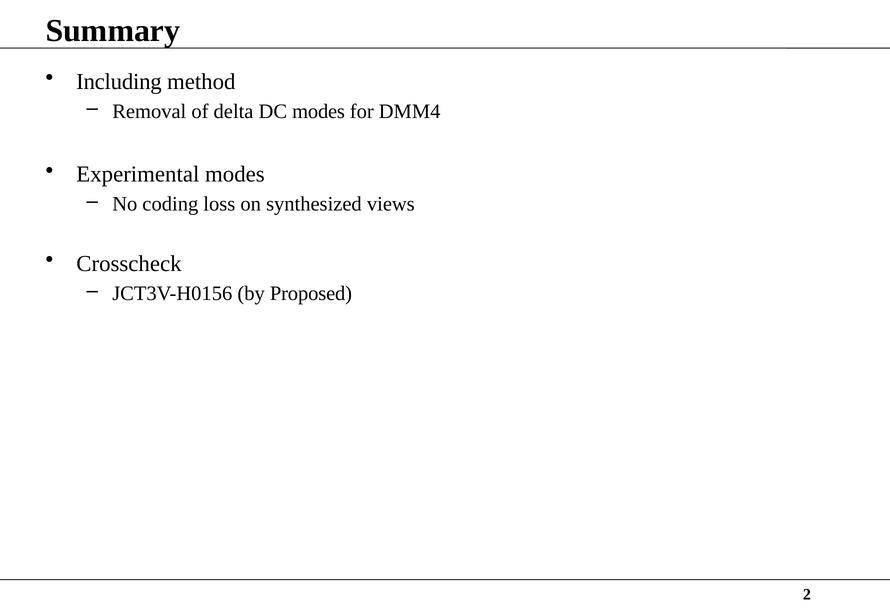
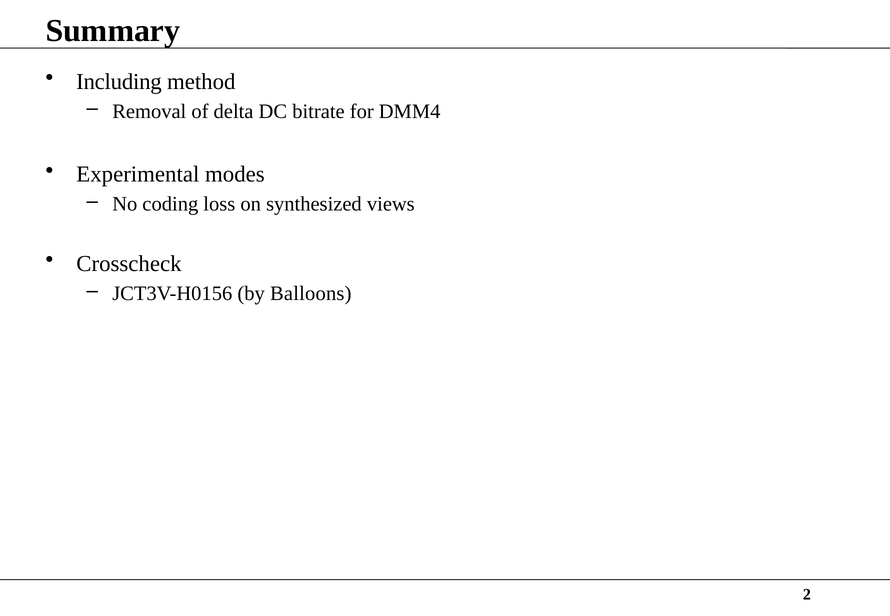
DC modes: modes -> bitrate (318, 112)
Proposed: Proposed -> Balloons (311, 294)
